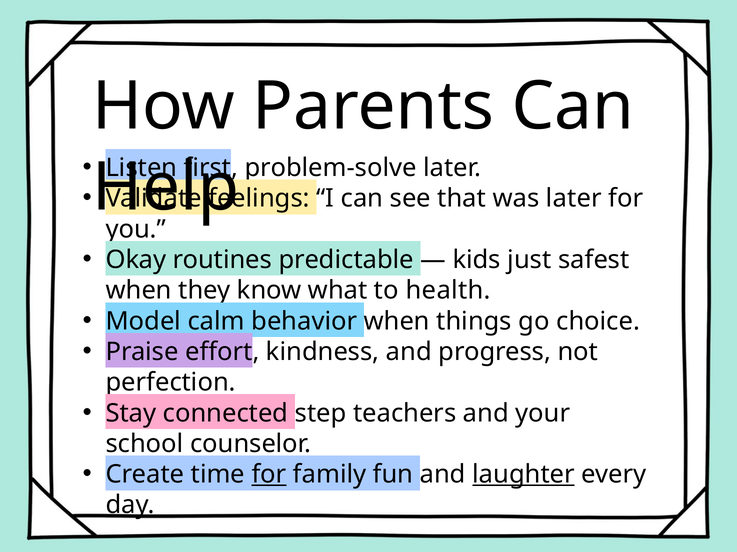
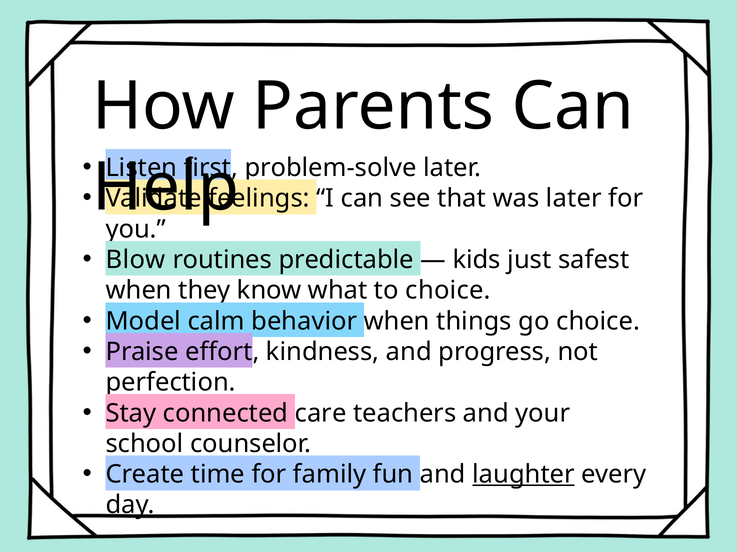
Okay: Okay -> Blow (136, 260)
to health: health -> choice (448, 291)
step: step -> care (321, 414)
for underline: present -> none (269, 475)
